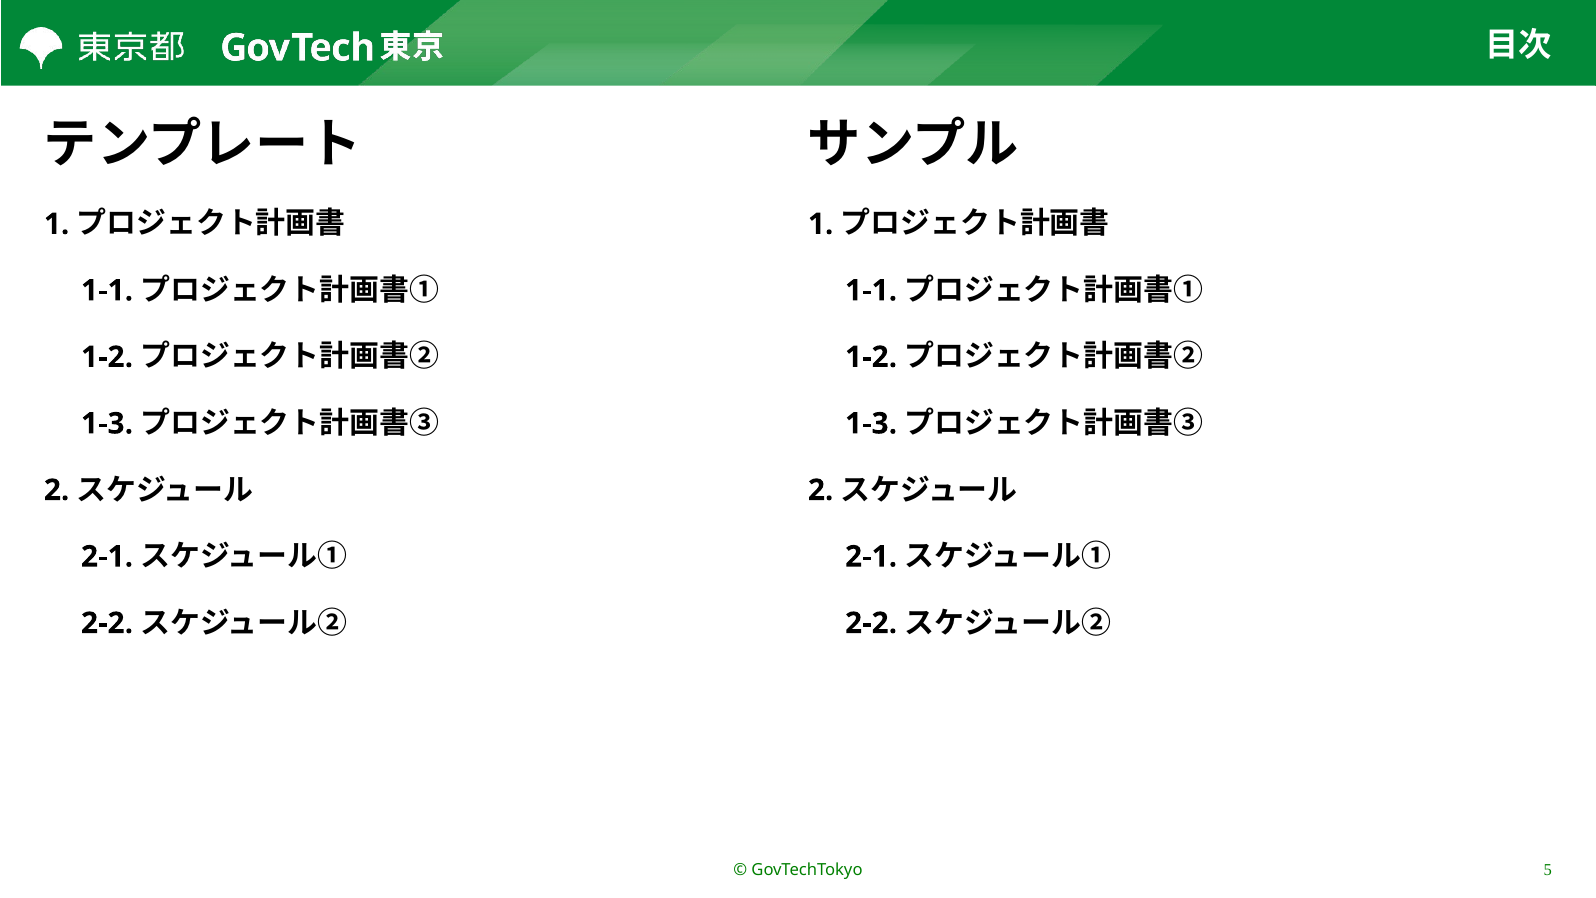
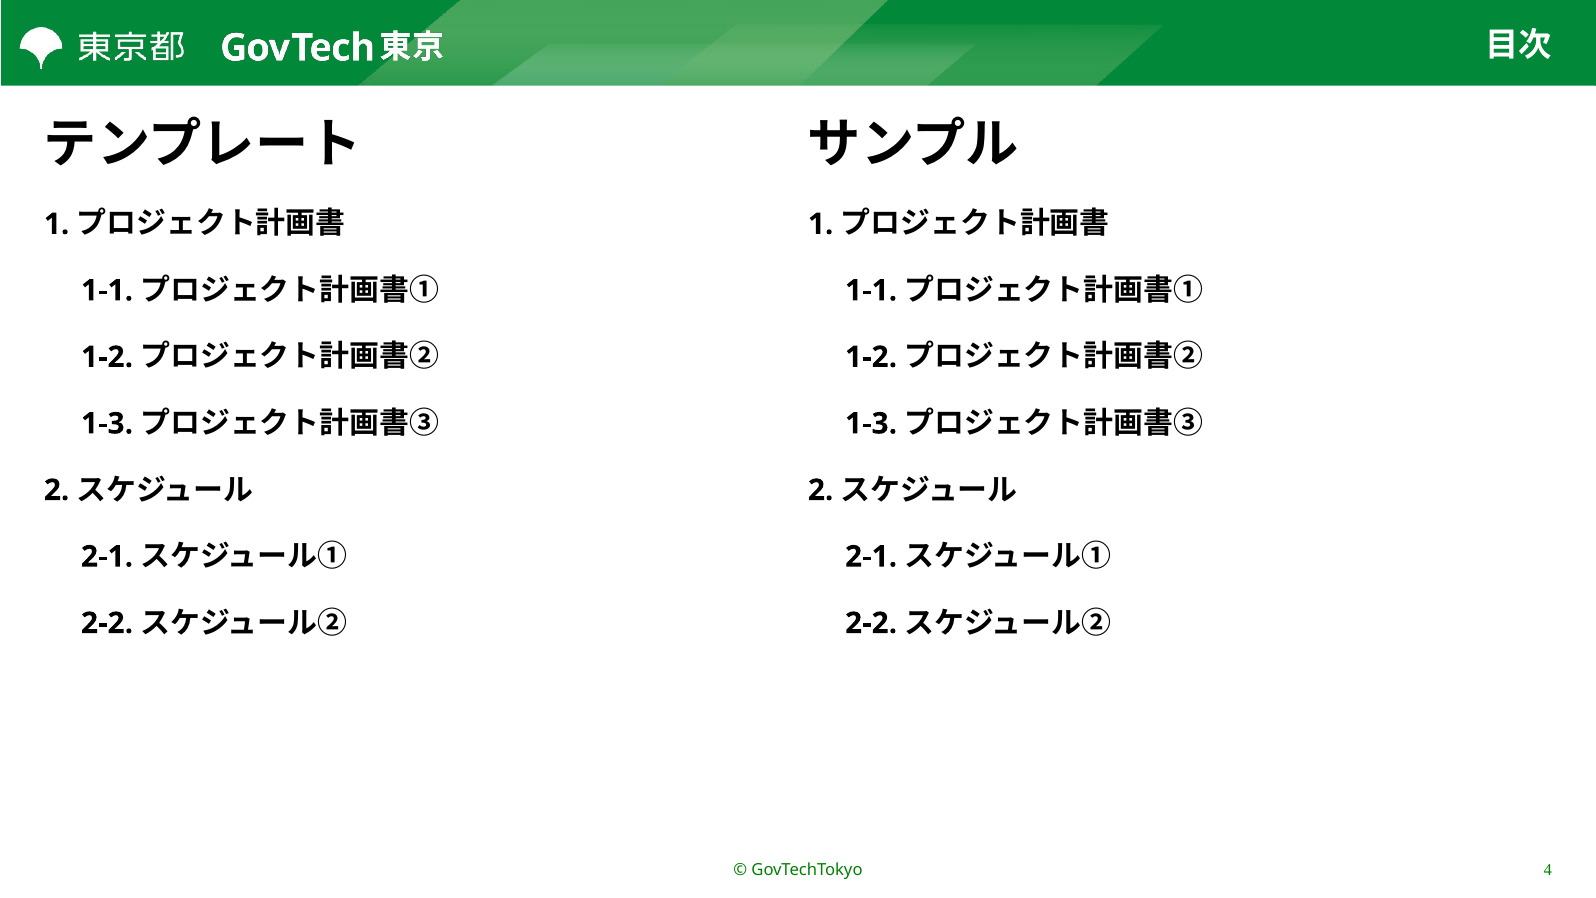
5: 5 -> 4 (1548, 870)
